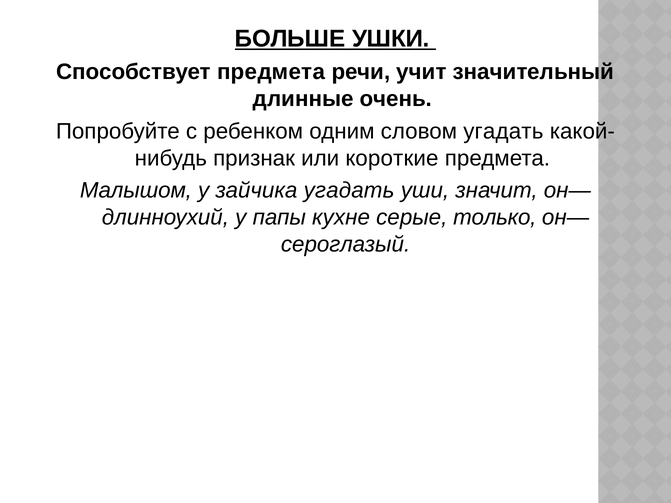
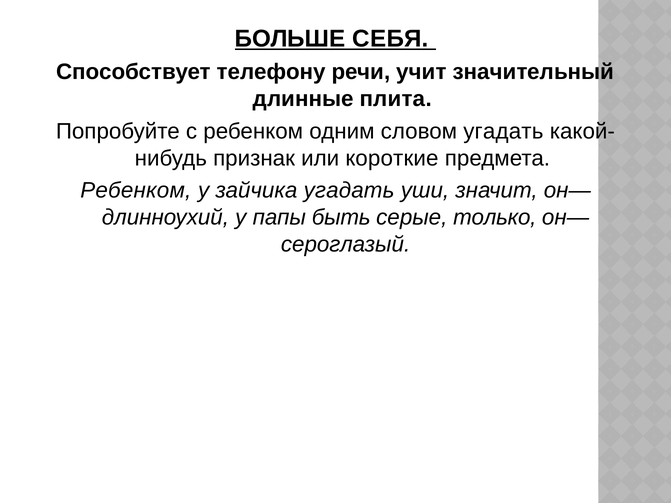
УШКИ: УШКИ -> СЕБЯ (391, 39)
Способствует предмета: предмета -> телефону (271, 72)
очень: очень -> плита (396, 99)
Малышом: Малышом -> Ребенком (136, 191)
кухне: кухне -> быть (341, 217)
